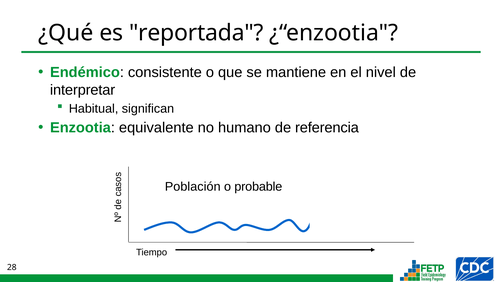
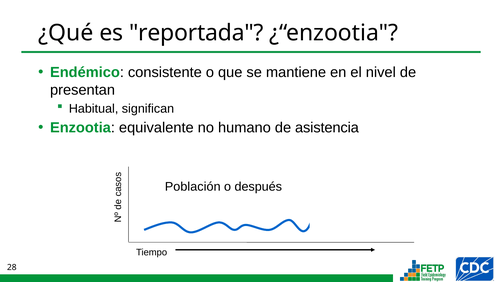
interpretar: interpretar -> presentan (83, 90)
referencia: referencia -> asistencia (327, 128)
probable: probable -> después (258, 187)
